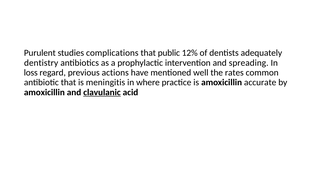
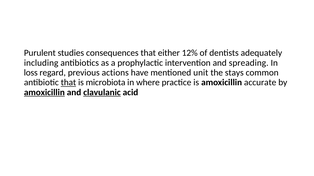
complications: complications -> consequences (112, 53)
public: public -> either (169, 53)
dentistry: dentistry -> including (41, 63)
well: well -> unit (201, 73)
rates: rates -> stays (234, 73)
that underline: none -> present (68, 83)
meningitis: meningitis -> microbiota (106, 83)
amoxicillin underline: none -> present (44, 93)
